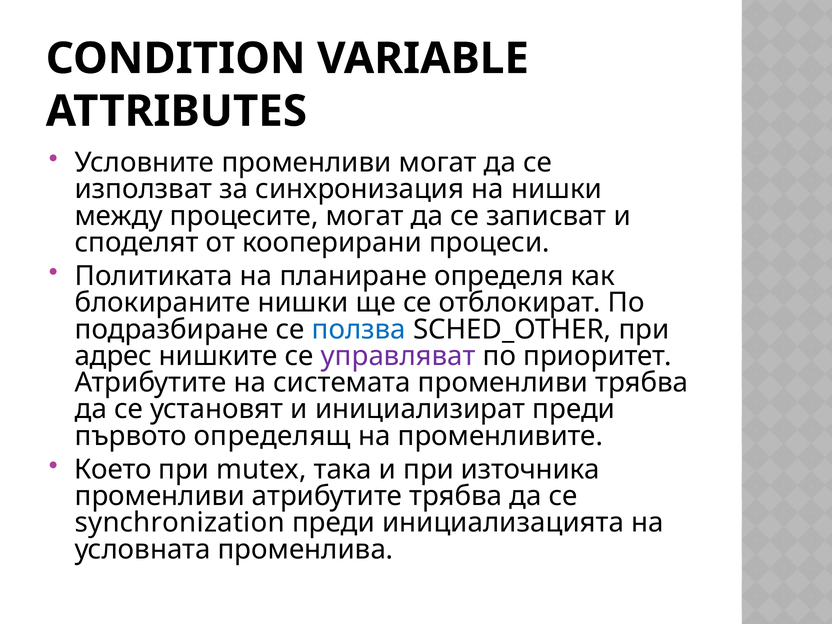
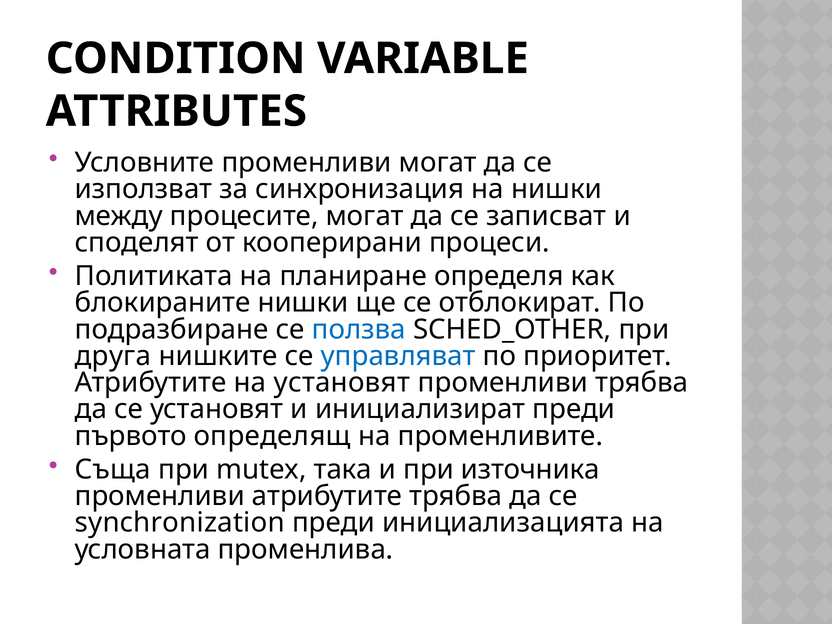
адрес: адрес -> друга (113, 356)
управляват colour: purple -> blue (398, 356)
на системата: системата -> установят (342, 383)
Което: Което -> Съща (113, 470)
